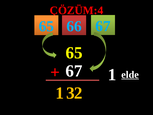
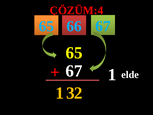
elde underline: present -> none (130, 75)
